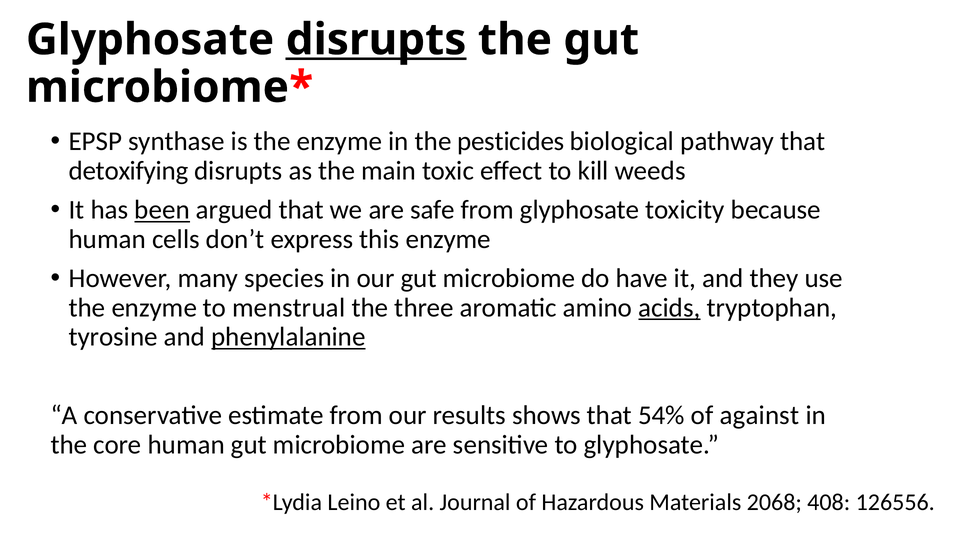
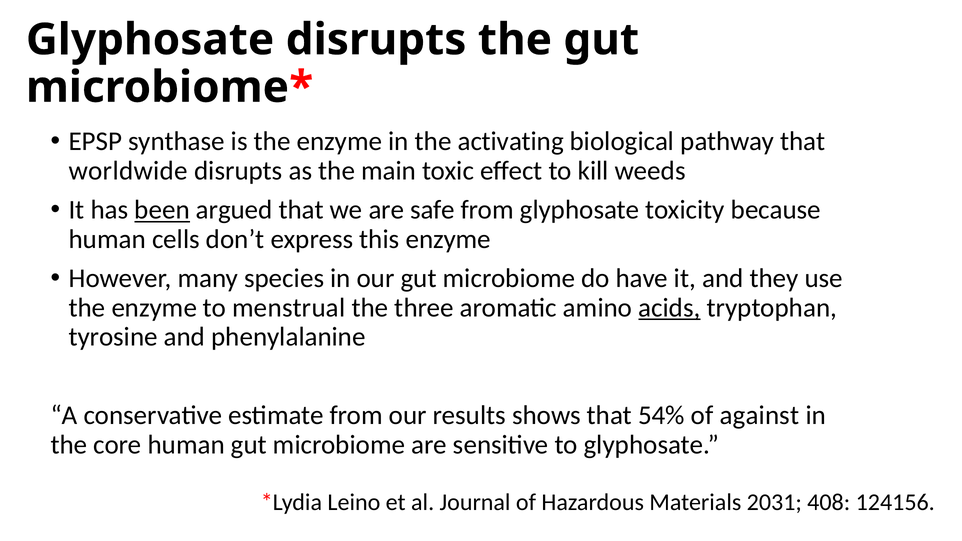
disrupts underline: present -> none (376, 40)
pesticides: pesticides -> activating (511, 142)
detoxifying: detoxifying -> worldwide (128, 171)
phenylalanine underline: present -> none (288, 337)
2068: 2068 -> 2031 (774, 502)
126556: 126556 -> 124156 (895, 502)
